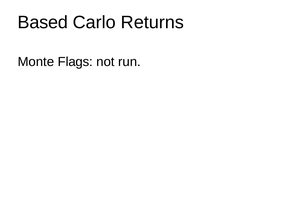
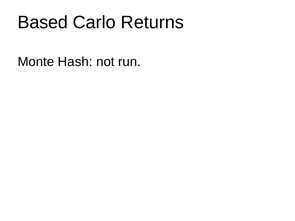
Flags: Flags -> Hash (75, 62)
